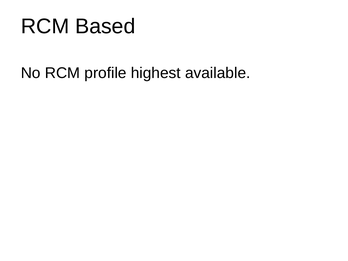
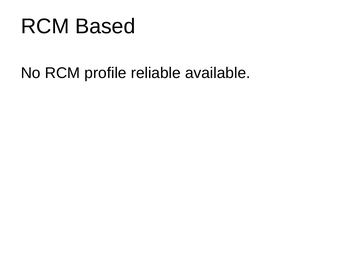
highest: highest -> reliable (156, 73)
